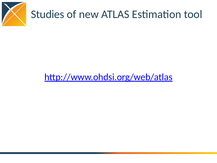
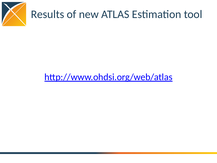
Studies: Studies -> Results (48, 14)
